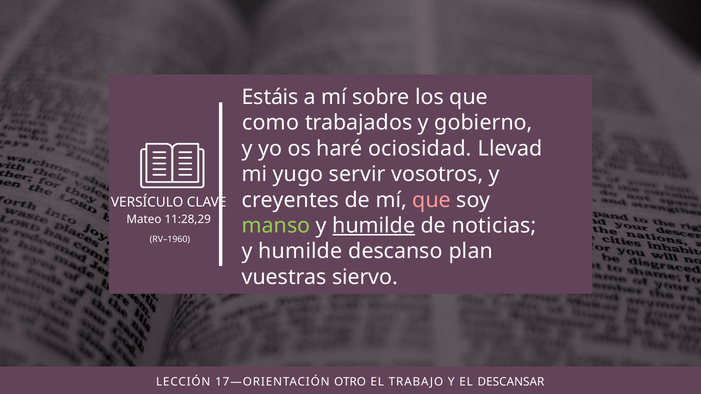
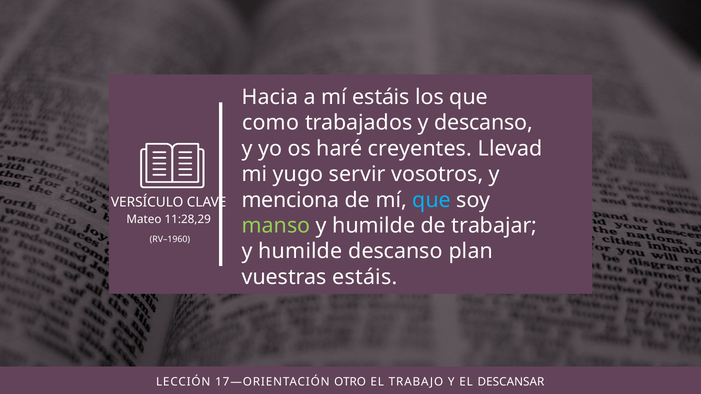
Estáis: Estáis -> Hacia (270, 97)
mí sobre: sobre -> estáis (381, 97)
y gobierno: gobierno -> descanso (484, 123)
ociosidad: ociosidad -> creyentes (420, 149)
creyentes: creyentes -> menciona (291, 200)
que colour: pink -> light blue (432, 200)
humilde underline: present -> none (374, 226)
noticias: noticias -> trabajar (494, 226)
vuestras siervo: siervo -> estáis (365, 277)
